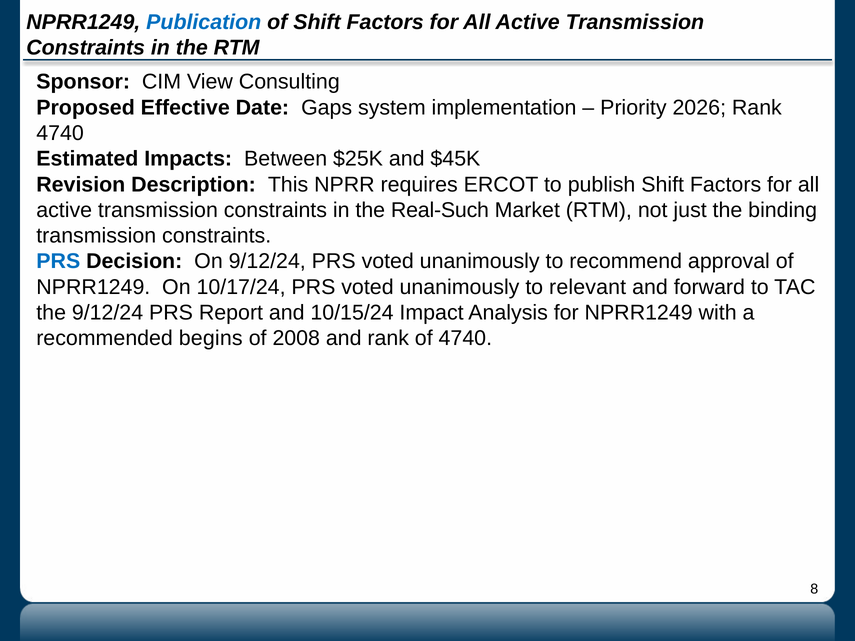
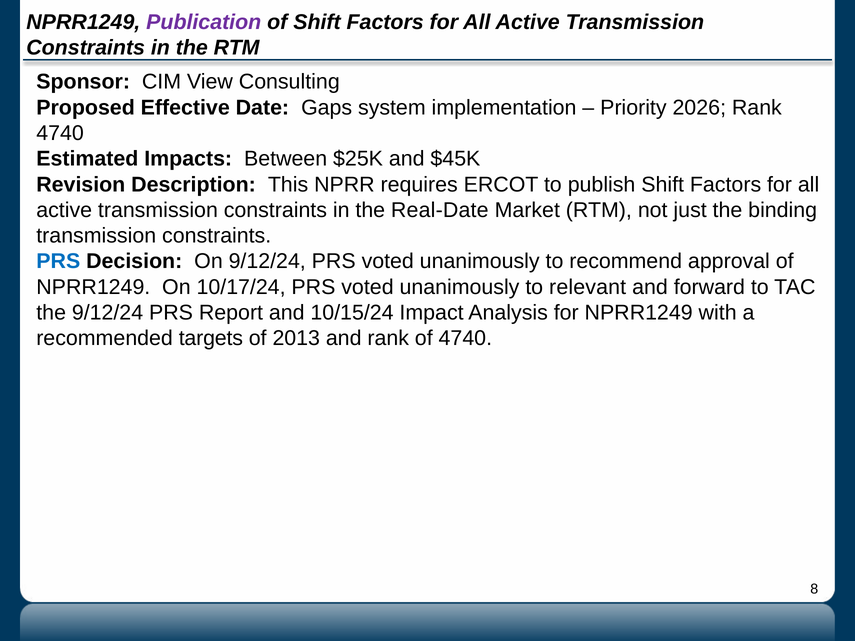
Publication colour: blue -> purple (204, 22)
Real-Such: Real-Such -> Real-Date (440, 210)
begins: begins -> targets (211, 338)
2008: 2008 -> 2013 (296, 338)
